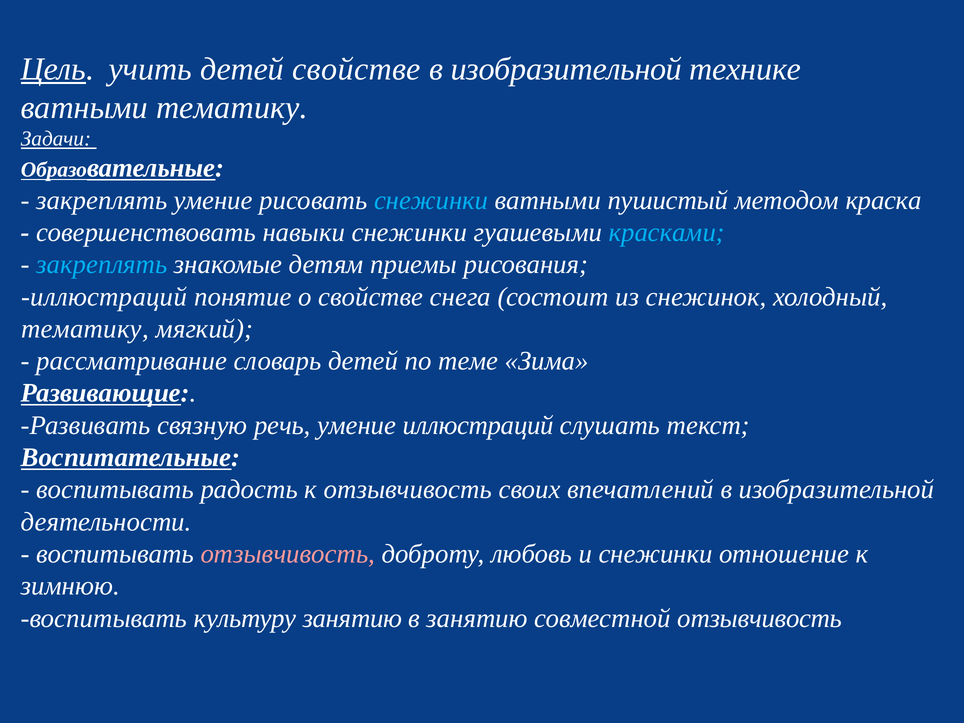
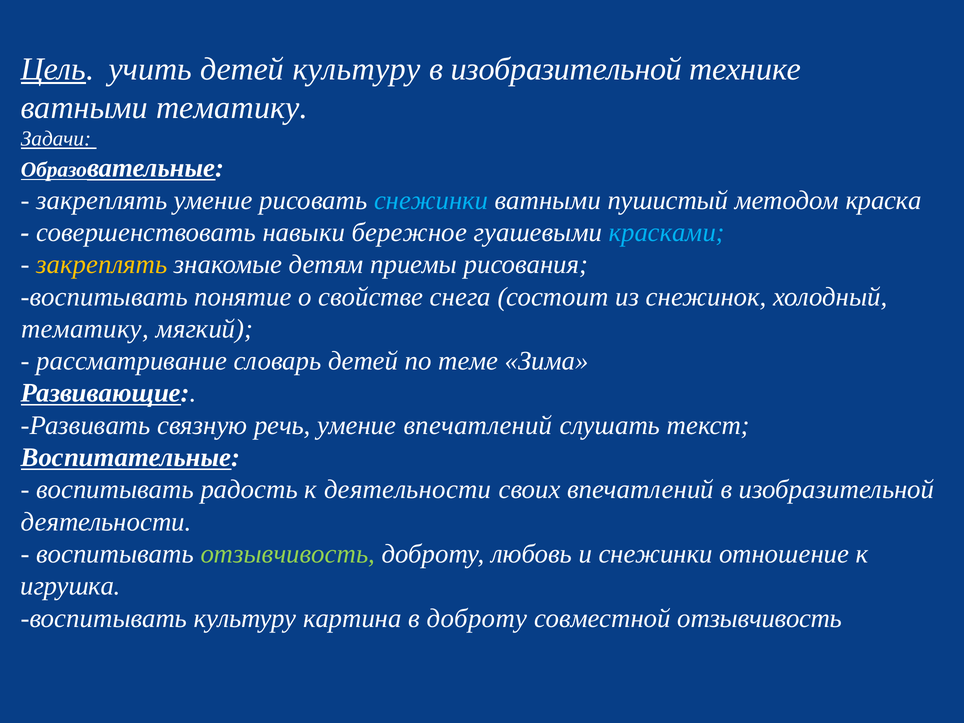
детей свойстве: свойстве -> культуру (357, 69)
навыки снежинки: снежинки -> бережное (409, 232)
закреплять colour: light blue -> yellow (102, 265)
иллюстраций: иллюстраций -> воспитывать (104, 297)
умение иллюстраций: иллюстраций -> впечатлений (478, 425)
к отзывчивость: отзывчивость -> деятельности (408, 490)
отзывчивость colour: pink -> light green (288, 554)
зимнюю: зимнюю -> игрушка (70, 586)
культуру занятию: занятию -> картина (352, 618)
в занятию: занятию -> доброту (477, 618)
